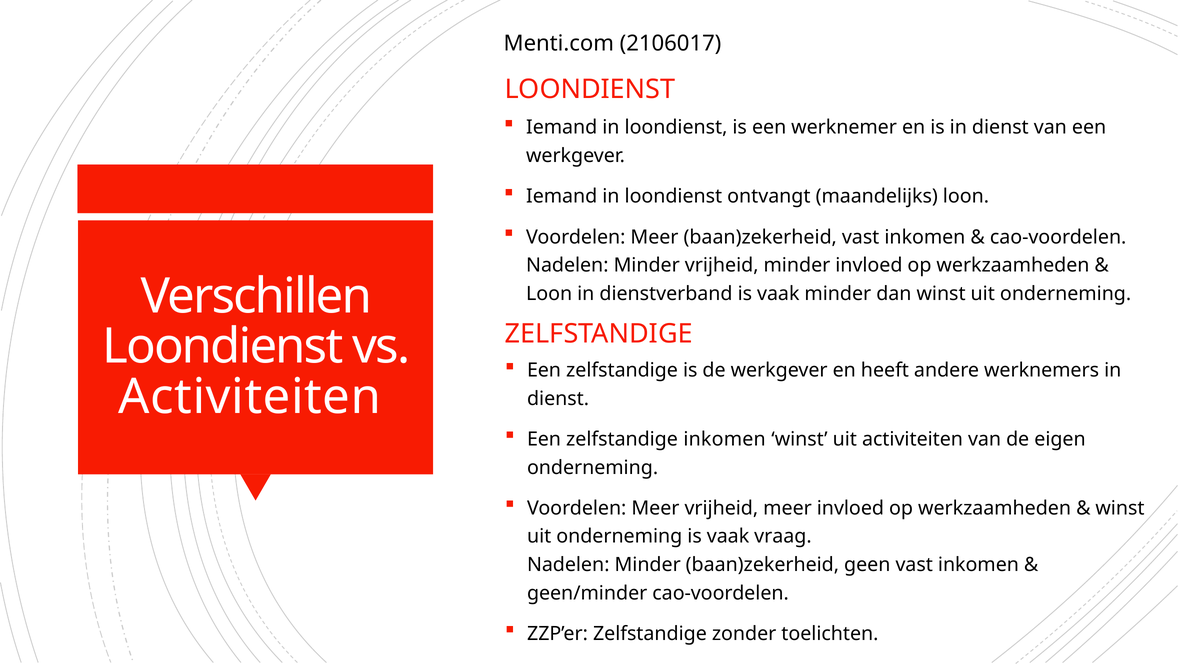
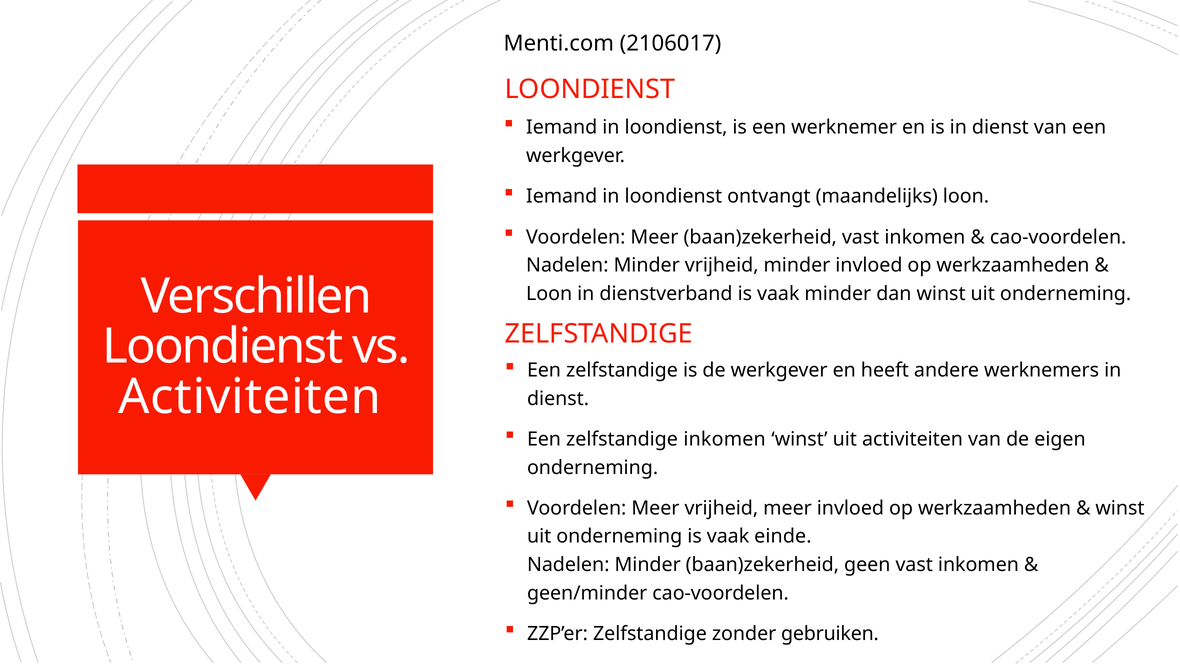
vraag: vraag -> einde (783, 536)
toelichten: toelichten -> gebruiken (830, 633)
